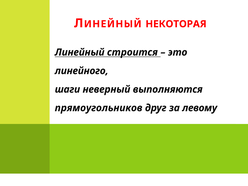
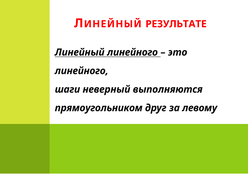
НЕКОТОРАЯ: НЕКОТОРАЯ -> РЕЗУЛЬТАТЕ (176, 24)
Линейный строится: строится -> линейного (132, 52)
прямоугольников: прямоугольников -> прямоугольником (99, 108)
